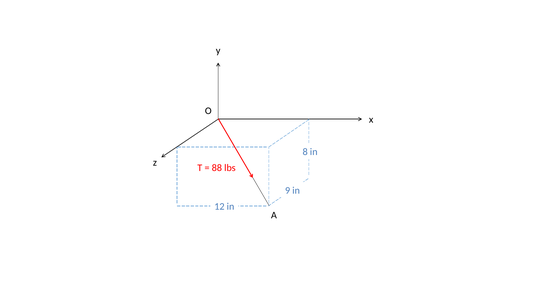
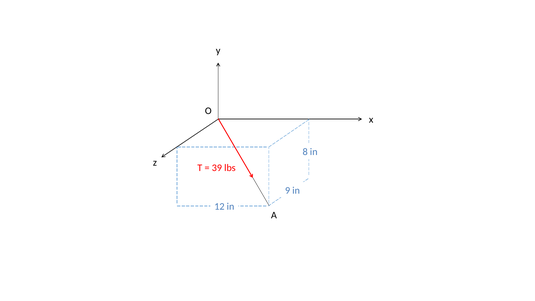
88: 88 -> 39 (217, 168)
